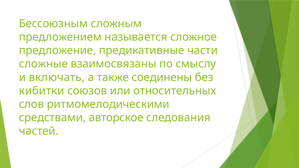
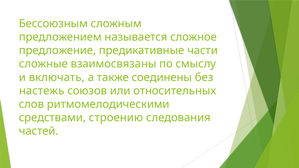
кибитки: кибитки -> настежь (42, 91)
авторское: авторское -> строению (116, 118)
